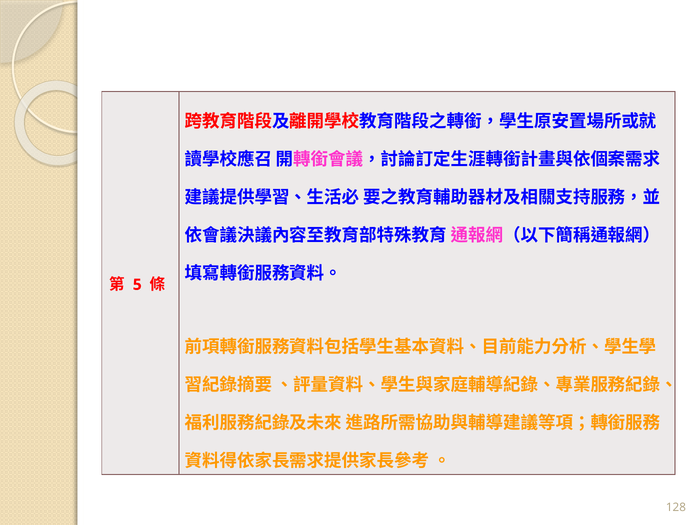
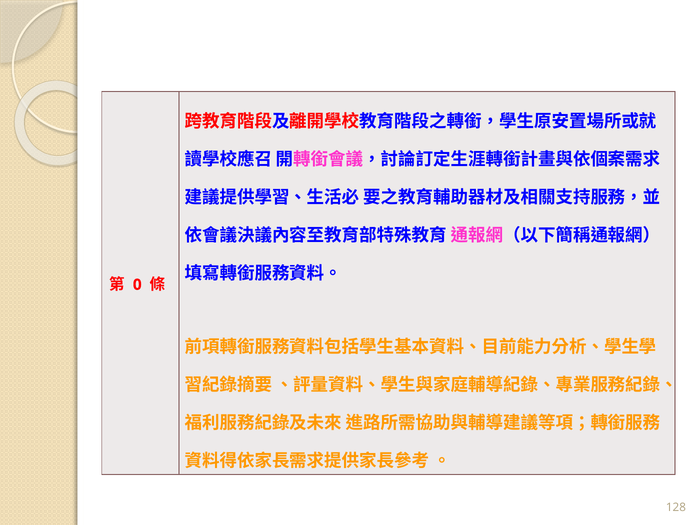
5: 5 -> 0 (137, 284)
